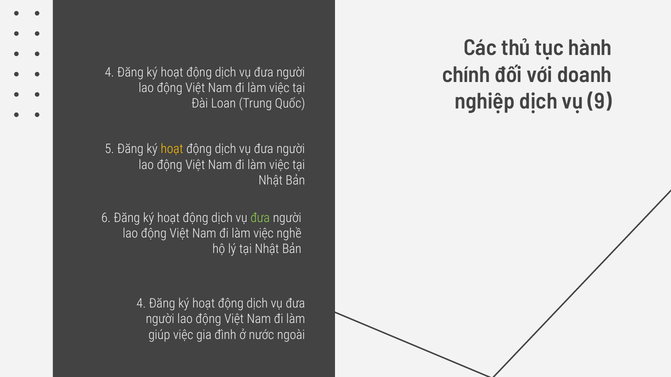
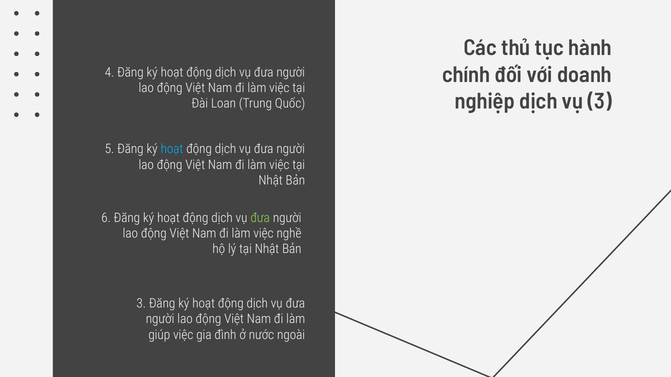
vụ 9: 9 -> 3 (600, 102)
hoạt colour: yellow -> light blue (172, 149)
4: 4 -> 3 (141, 304)
